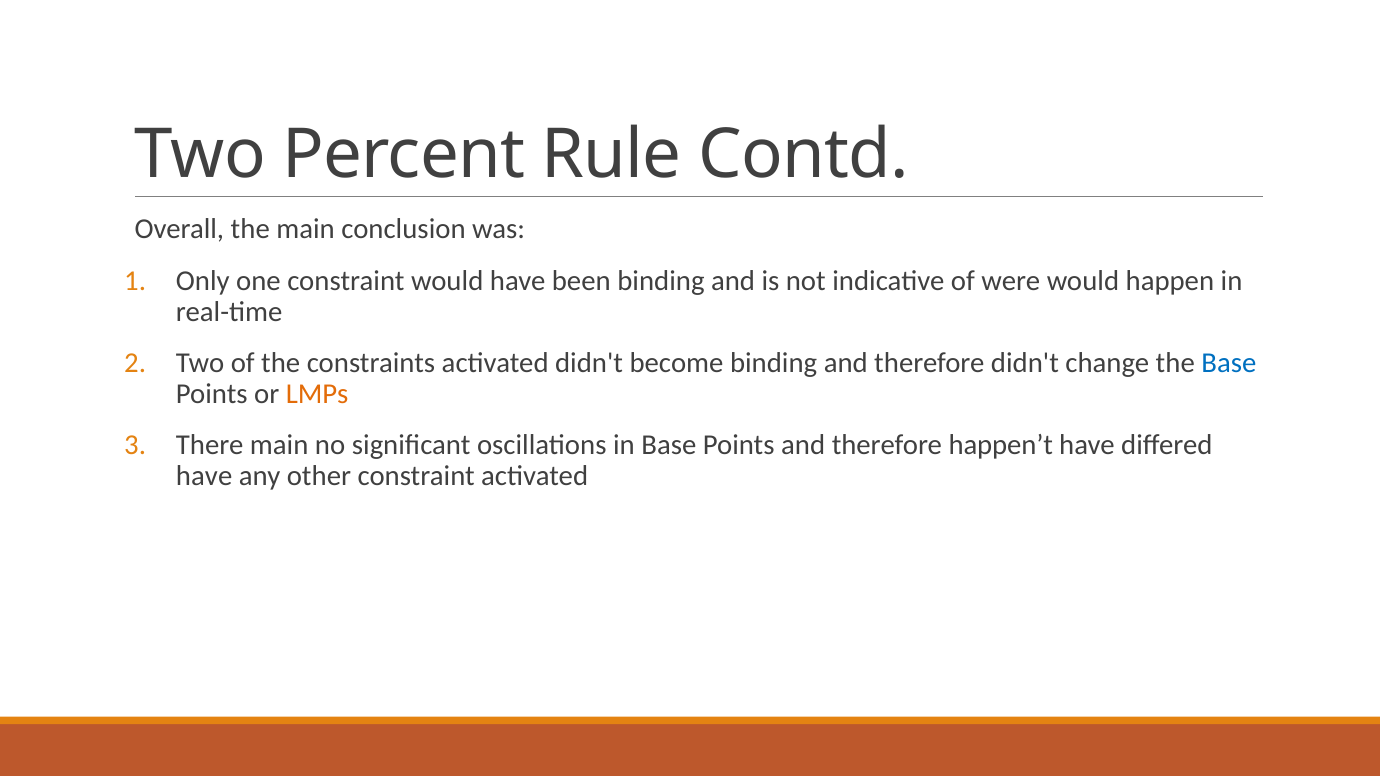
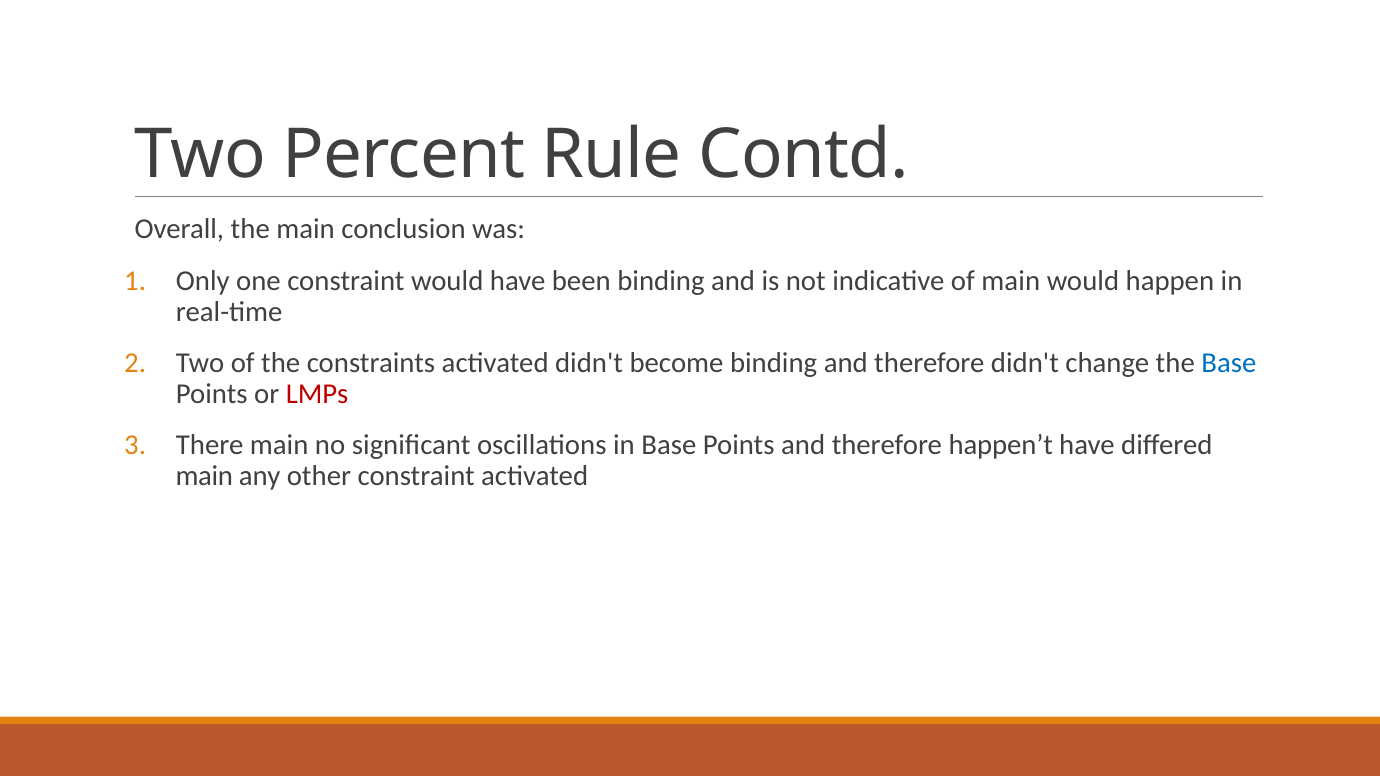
of were: were -> main (1011, 281)
LMPs colour: orange -> red (317, 394)
have: have -> main (204, 476)
